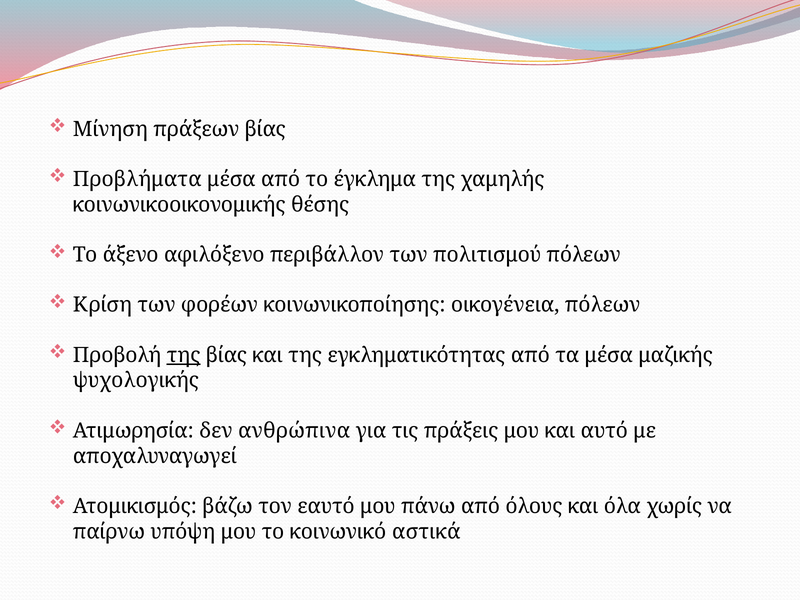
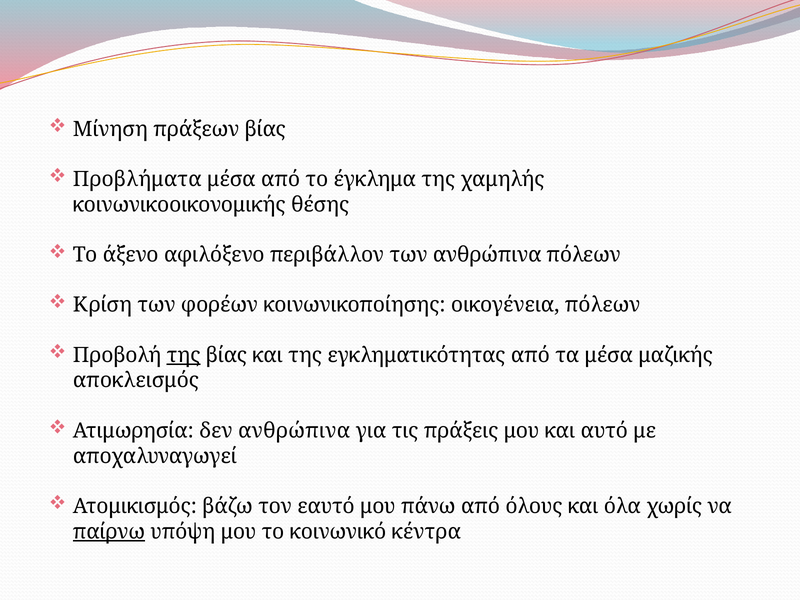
των πολιτισμού: πολιτισμού -> ανθρώπινα (487, 255)
ψυχολογικής: ψυχολογικής -> αποκλεισμός (136, 381)
παίρνω underline: none -> present (109, 532)
αστικά: αστικά -> κέντρα (426, 532)
